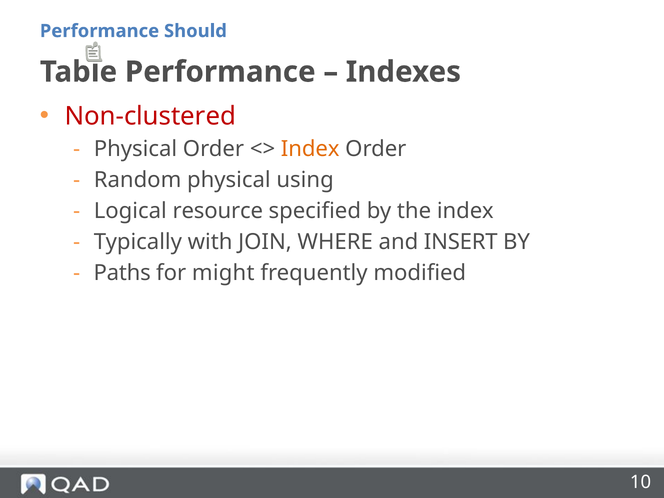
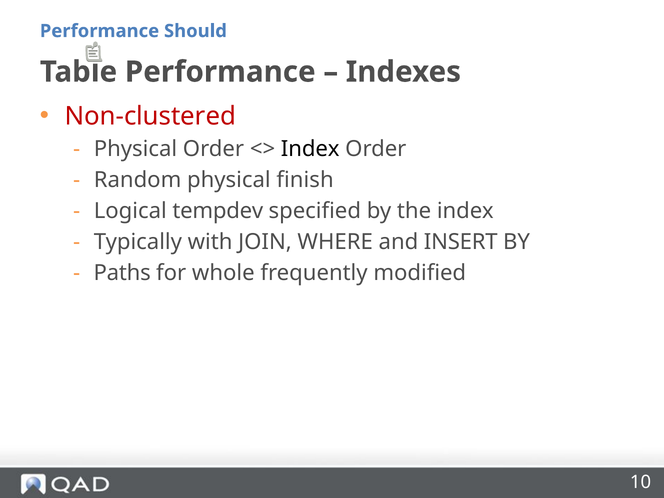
Index colour: orange -> black (310, 149)
using: using -> finish (305, 180)
resource: resource -> tempdev (218, 211)
might: might -> whole (223, 273)
